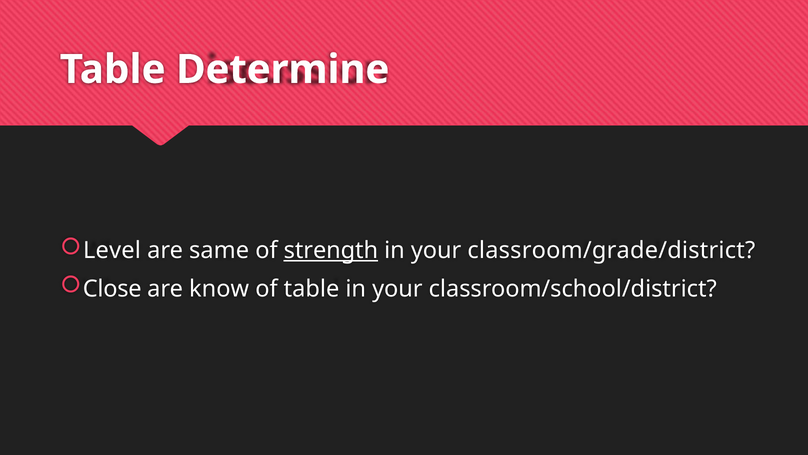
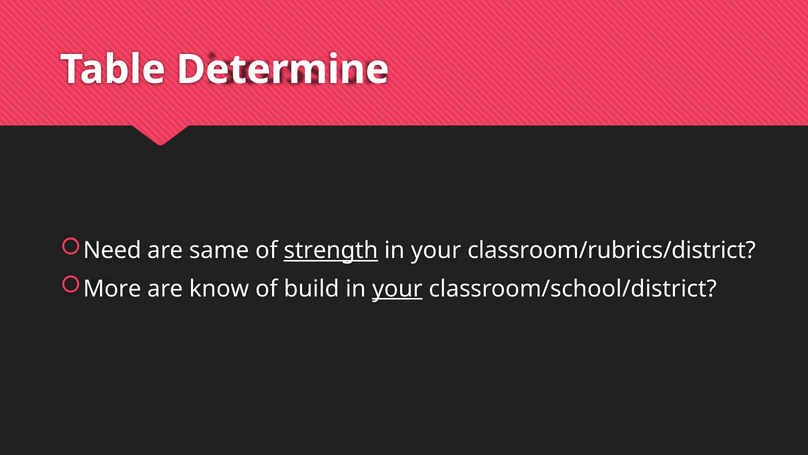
Level: Level -> Need (112, 250)
classroom/grade/district: classroom/grade/district -> classroom/rubrics/district (612, 250)
Close: Close -> More (112, 288)
of table: table -> build (312, 288)
your underline: none -> present (397, 288)
